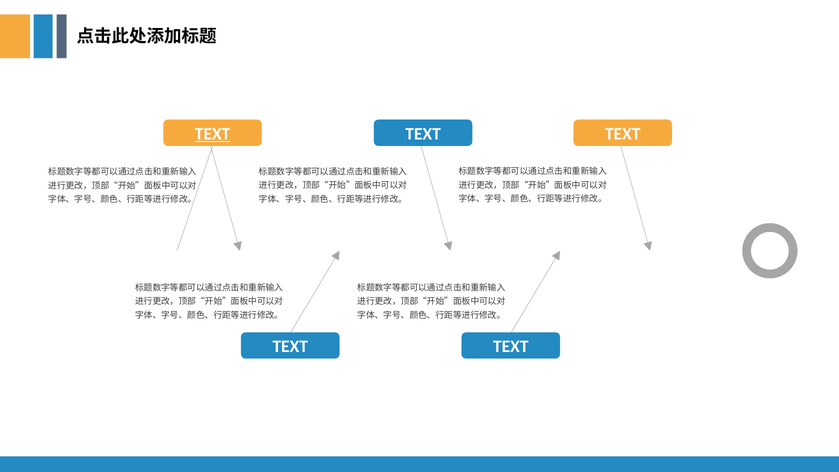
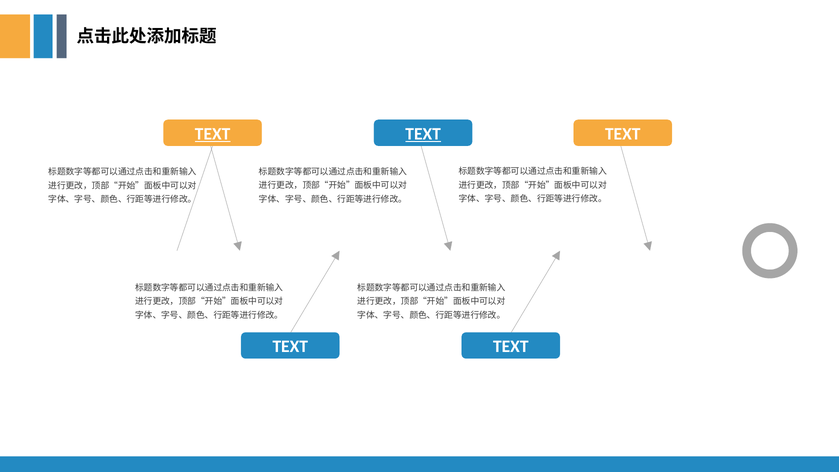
TEXT underline: none -> present (423, 134)
